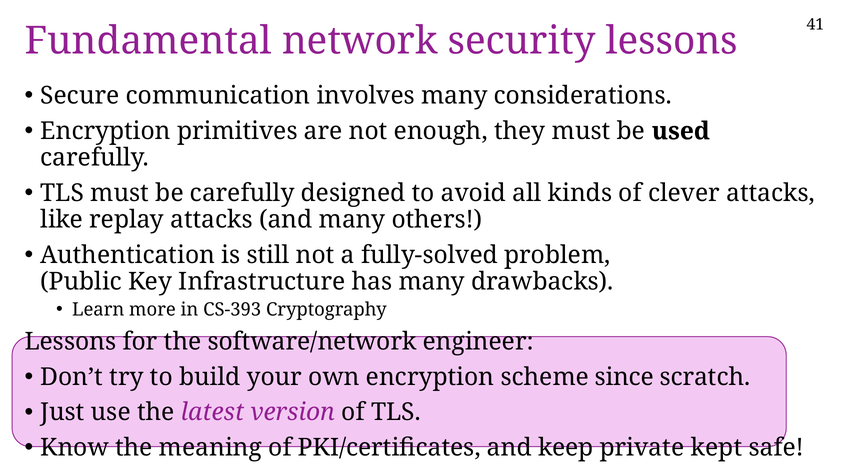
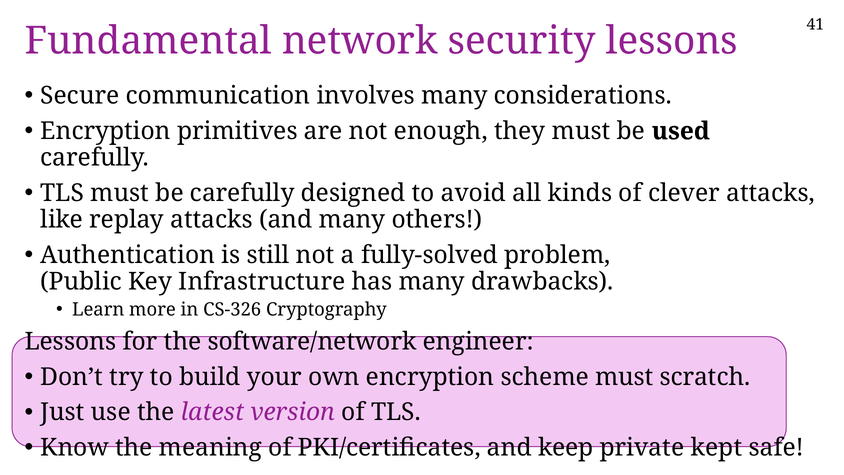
CS-393: CS-393 -> CS-326 (232, 309)
scheme since: since -> must (624, 377)
